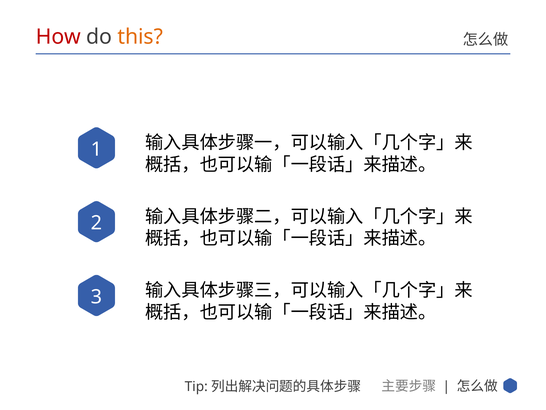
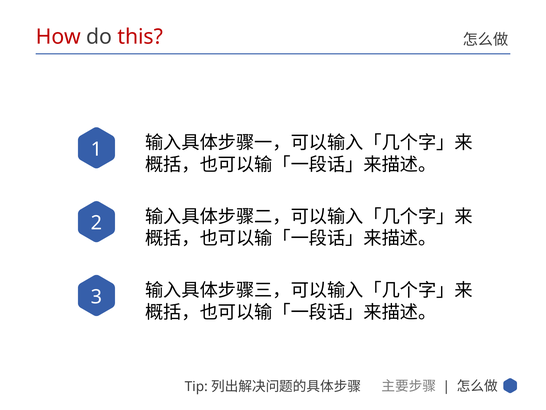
this colour: orange -> red (140, 37)
